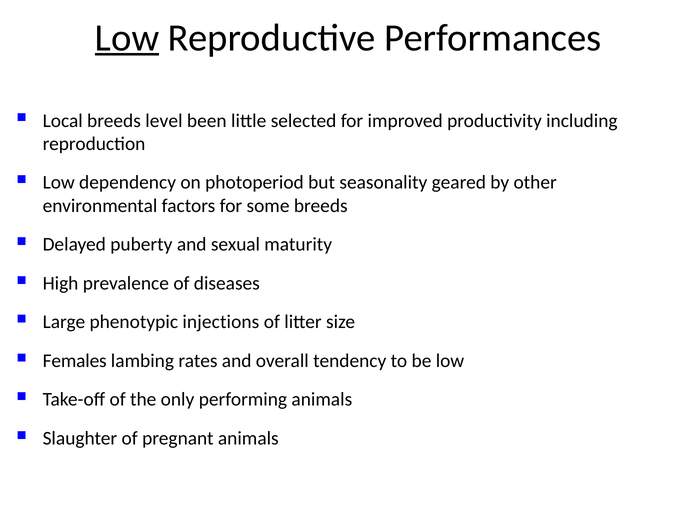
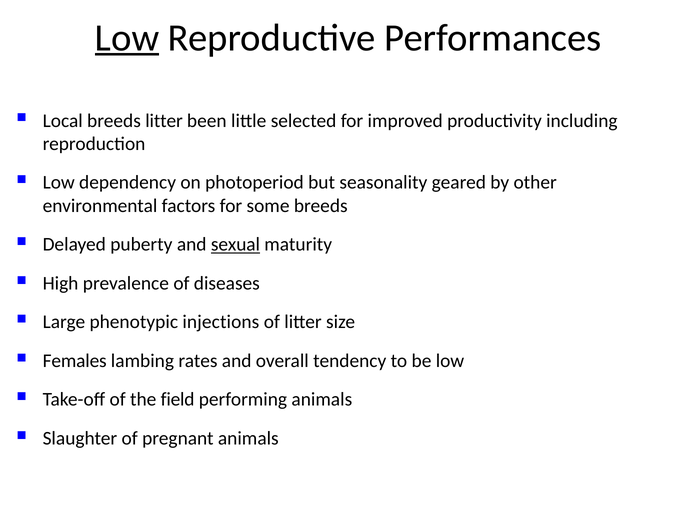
breeds level: level -> litter (164, 121)
sexual underline: none -> present (235, 244)
only: only -> field (178, 399)
